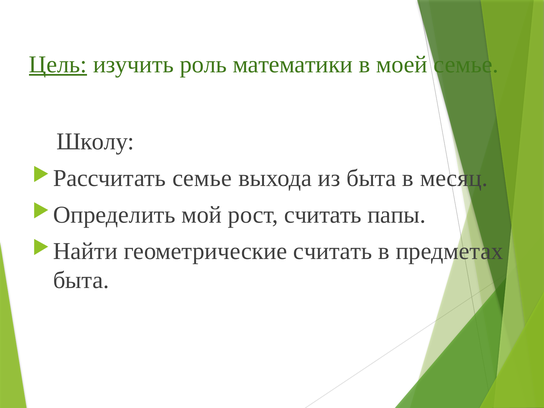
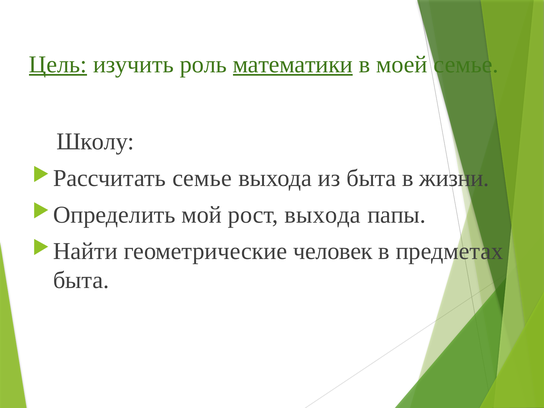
математики underline: none -> present (293, 64)
месяц: месяц -> жизни (454, 178)
рост считать: считать -> выхода (323, 215)
геометрические считать: считать -> человек (333, 251)
